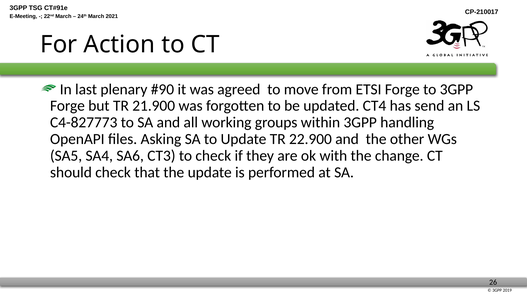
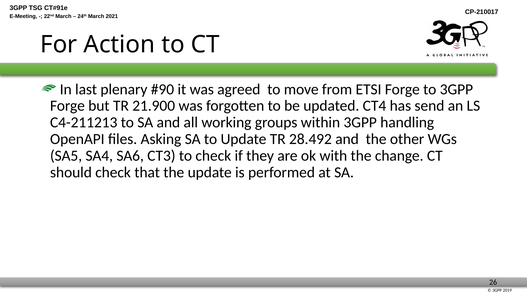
C4-827773: C4-827773 -> C4-211213 (84, 122)
22.900: 22.900 -> 28.492 (310, 139)
